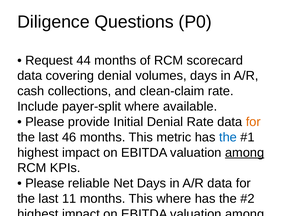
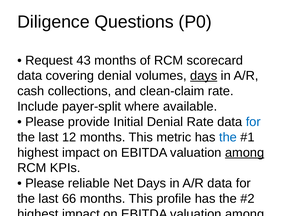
44: 44 -> 43 (84, 60)
days underline: none -> present (204, 76)
for colour: orange -> blue (253, 122)
46: 46 -> 12 (69, 137)
11: 11 -> 66 (69, 199)
This where: where -> profile (174, 199)
